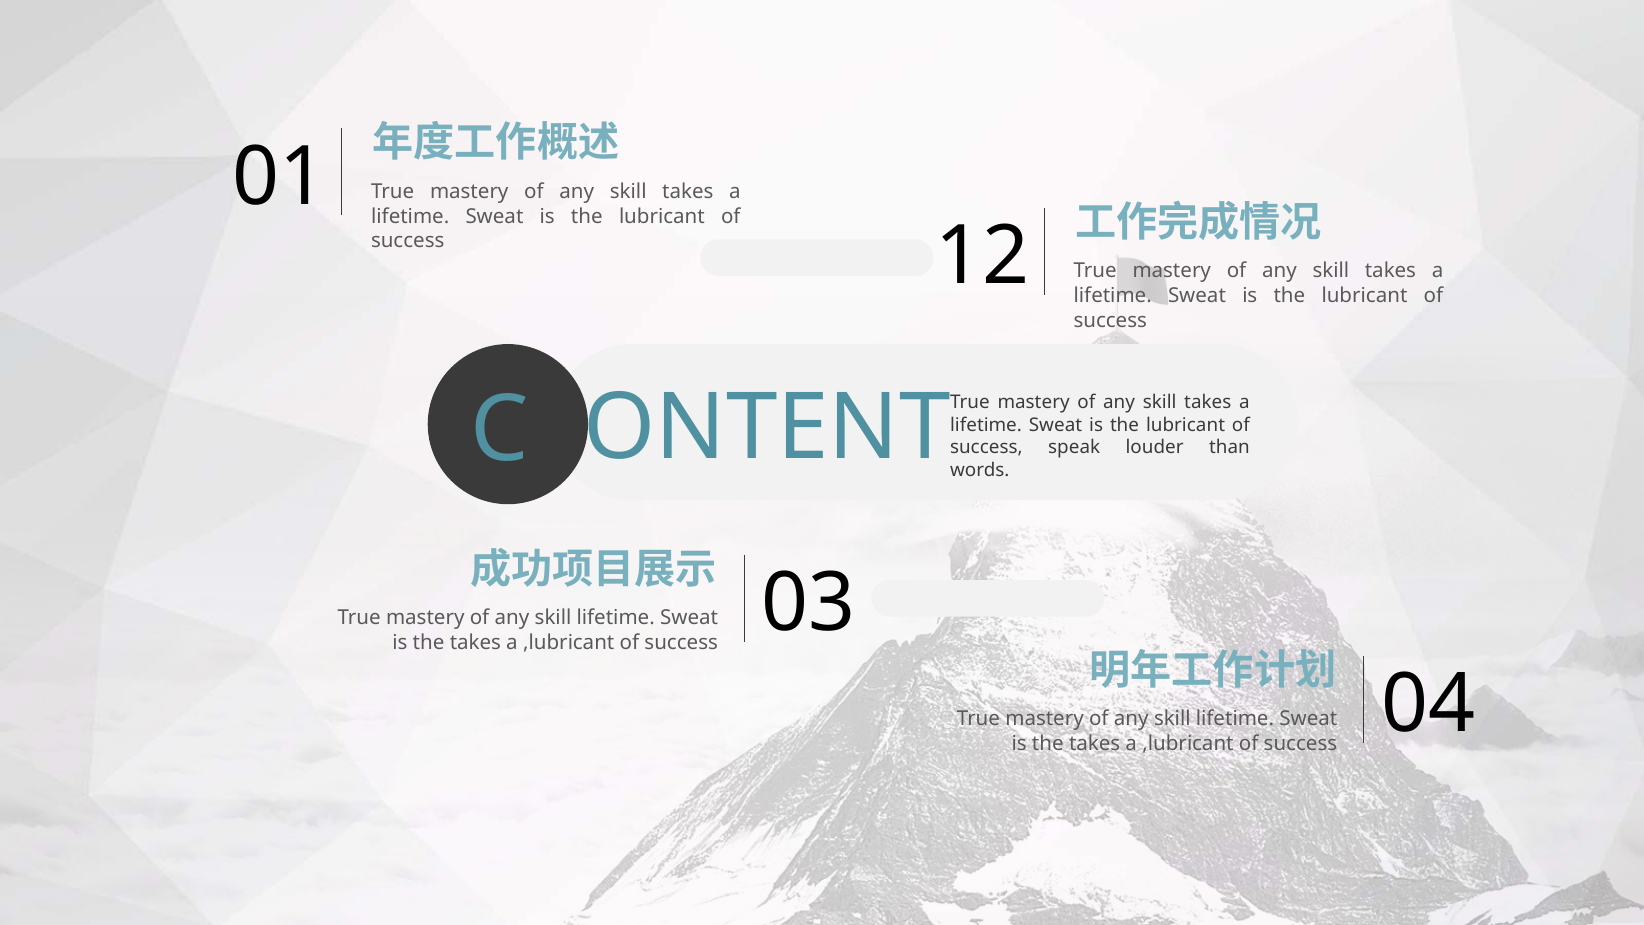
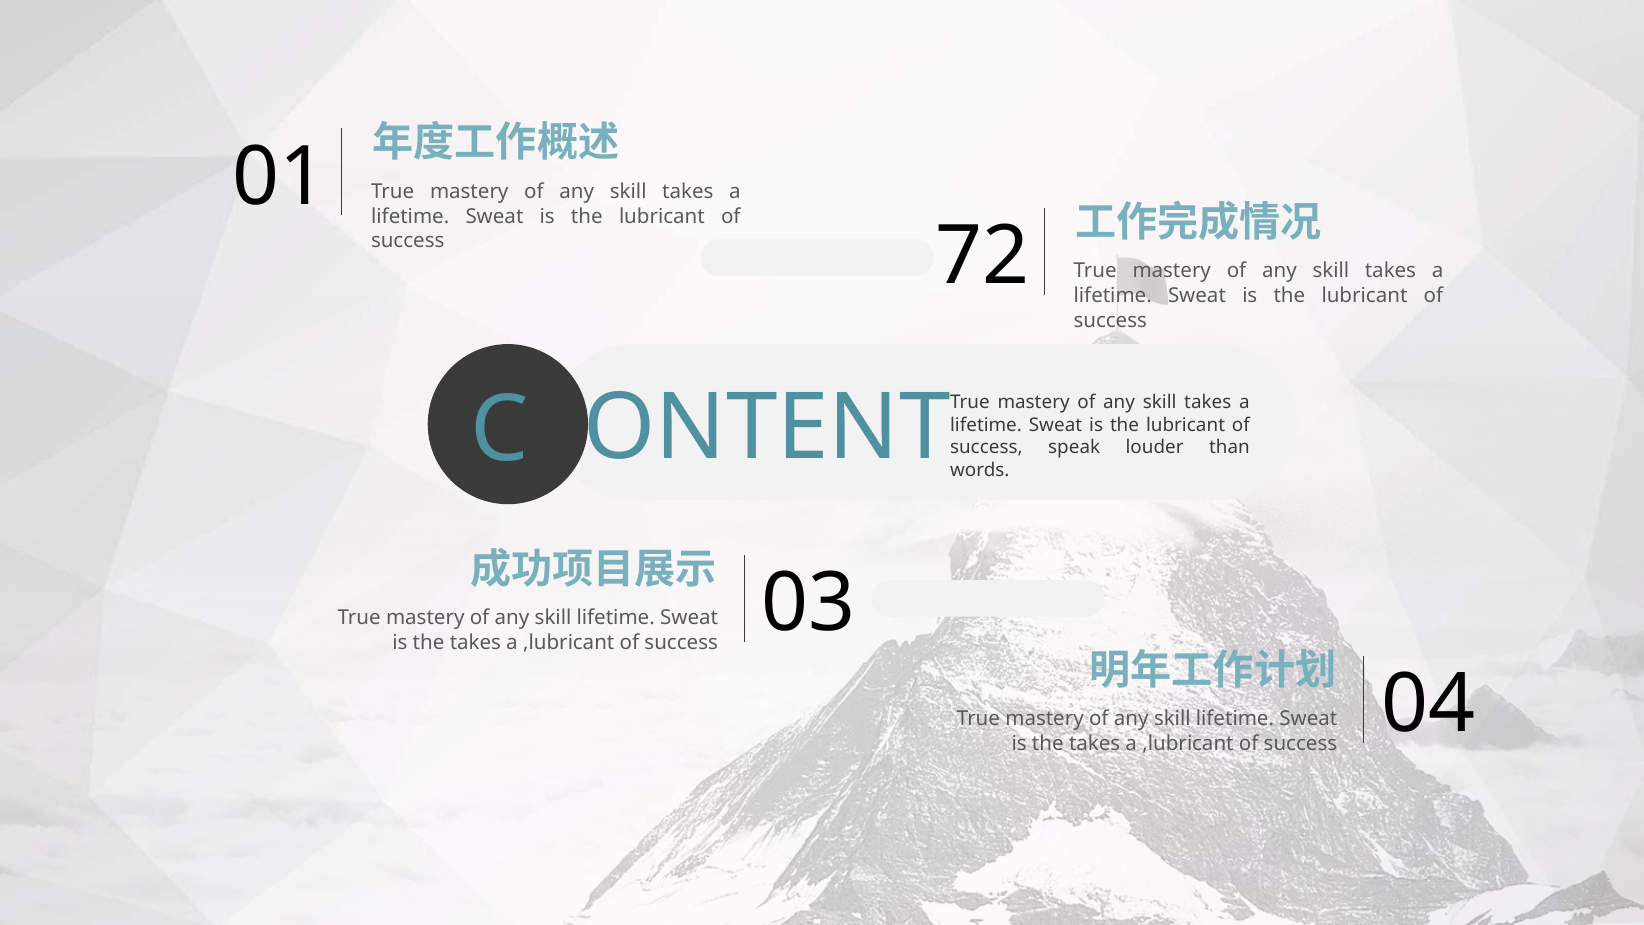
12: 12 -> 72 (982, 256)
